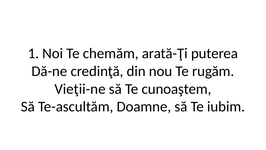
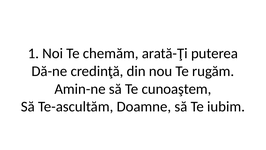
Vieţii-ne: Vieţii-ne -> Amin-ne (80, 89)
